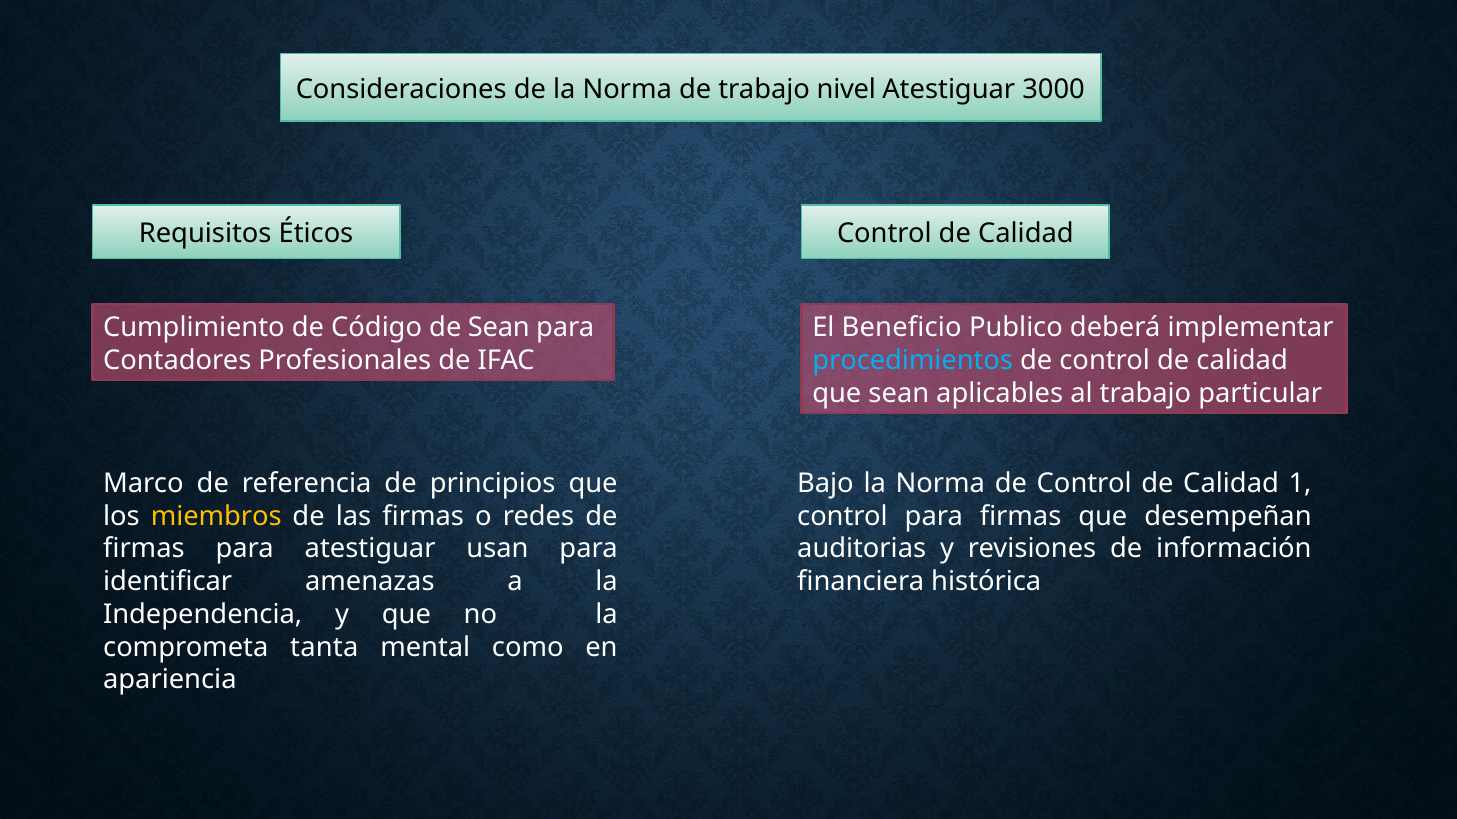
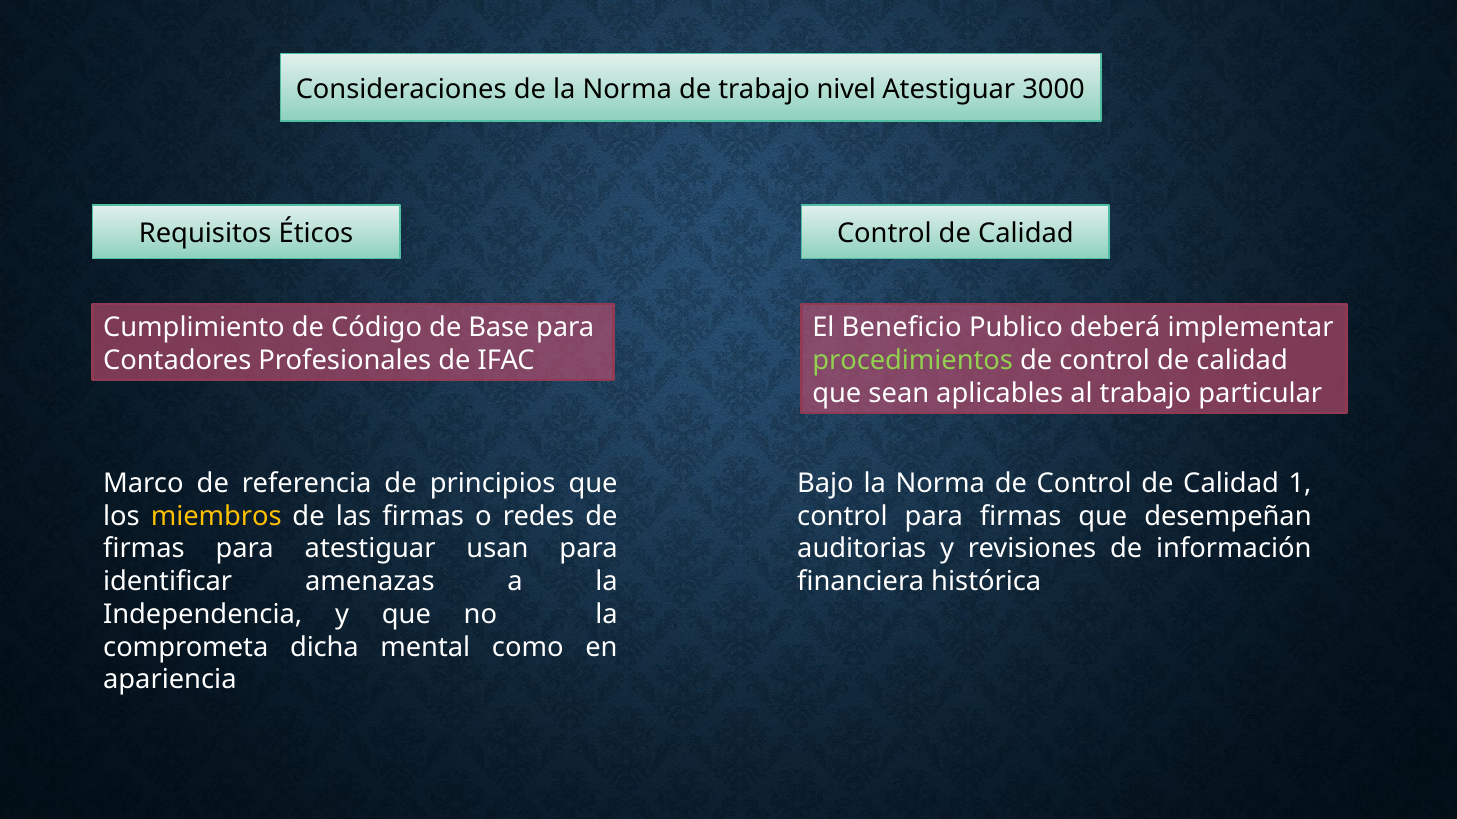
de Sean: Sean -> Base (499, 328)
procedimientos colour: light blue -> light green (913, 361)
tanta: tanta -> dicha (324, 647)
